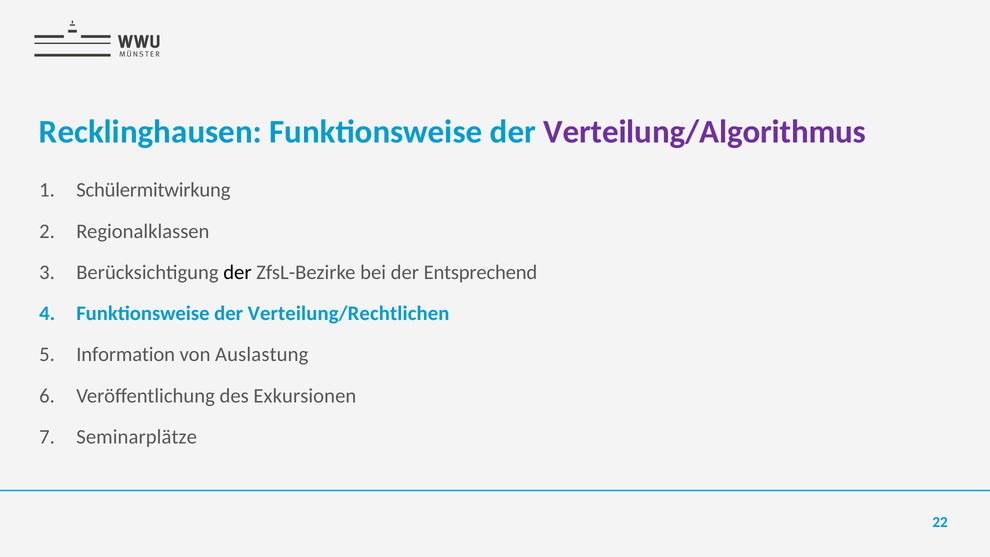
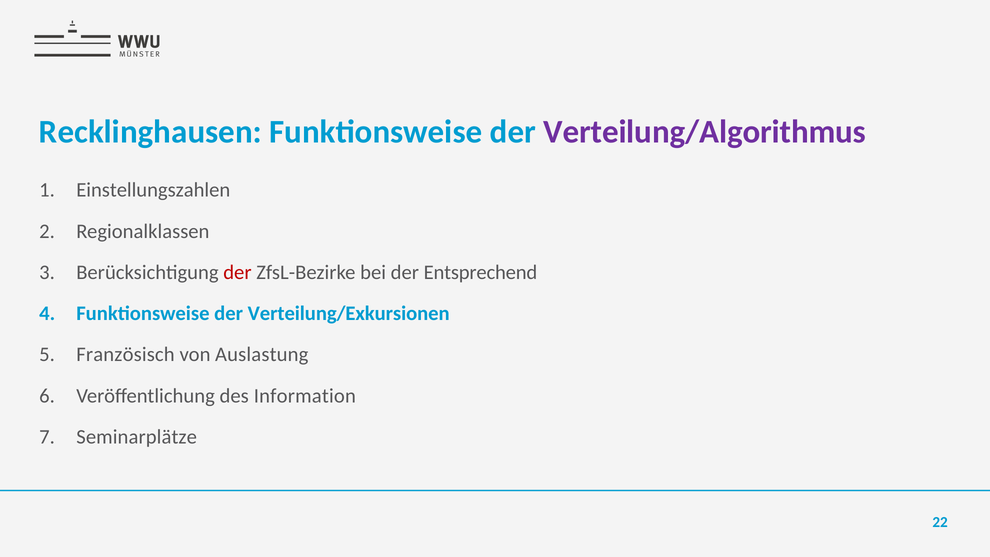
Schülermitwirkung: Schülermitwirkung -> Einstellungszahlen (153, 190)
der colour: black -> red (237, 272)
Verteilung/Rechtlichen: Verteilung/Rechtlichen -> Verteilung/Exkursionen (349, 313)
Information: Information -> Französisch (126, 355)
Exkursionen: Exkursionen -> Information (305, 396)
